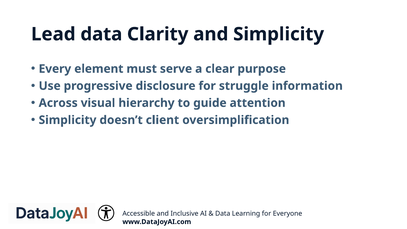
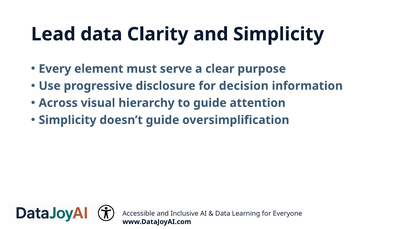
struggle: struggle -> decision (244, 86)
doesn’t client: client -> guide (162, 120)
